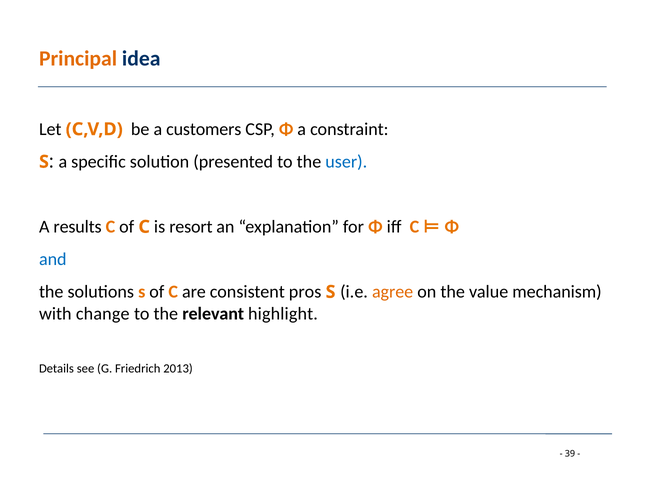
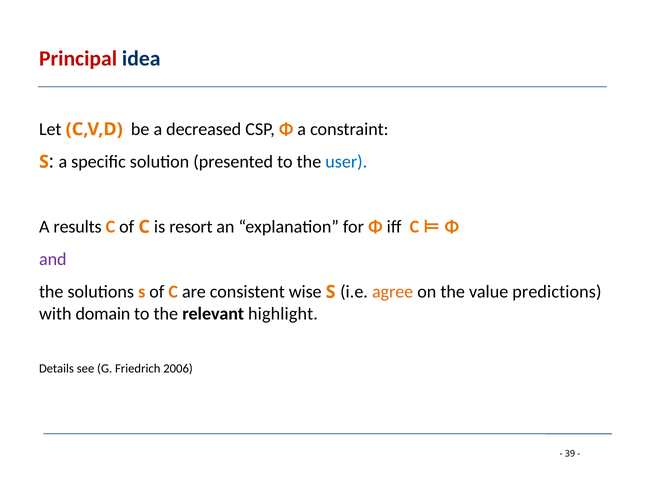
Principal colour: orange -> red (78, 58)
customers: customers -> decreased (204, 129)
and colour: blue -> purple (53, 259)
pros: pros -> wise (305, 292)
mechanism: mechanism -> predictions (557, 292)
change: change -> domain (103, 313)
2013: 2013 -> 2006 (178, 368)
